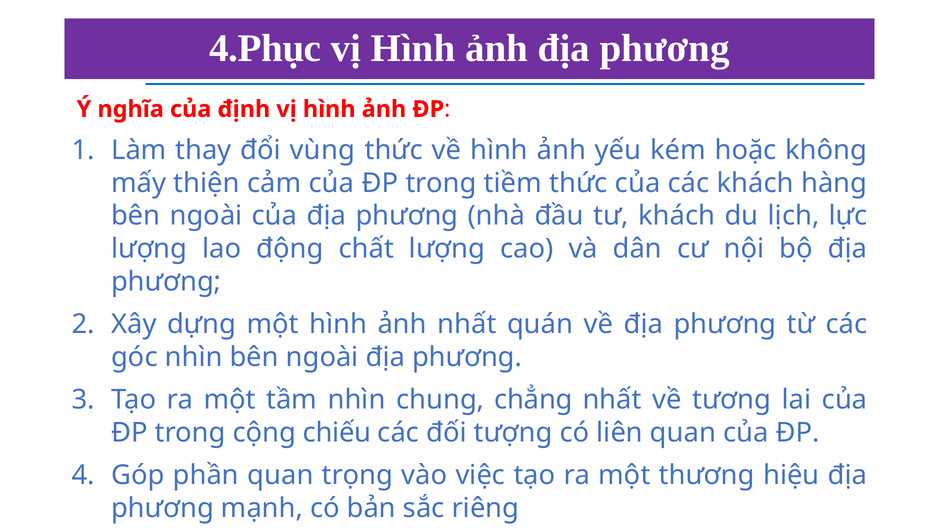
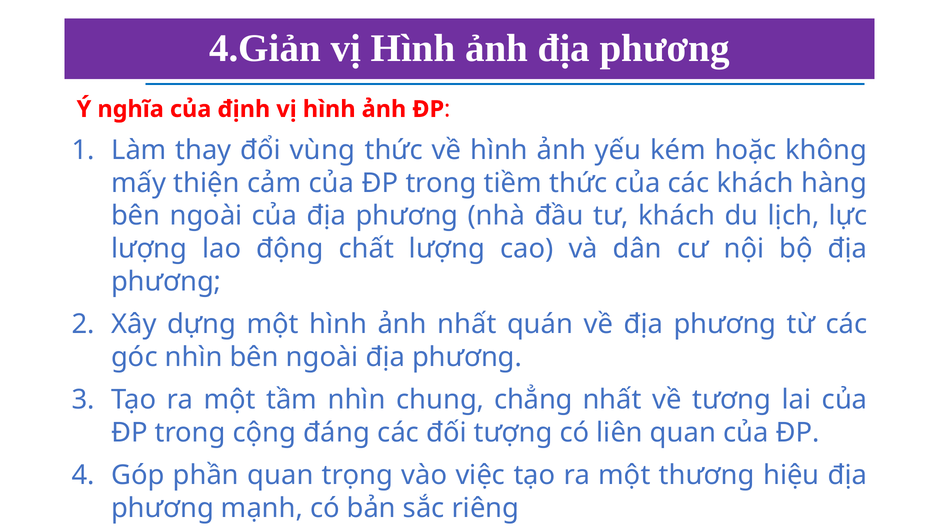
4.Phục: 4.Phục -> 4.Giản (265, 48)
chiếu: chiếu -> đáng (337, 433)
